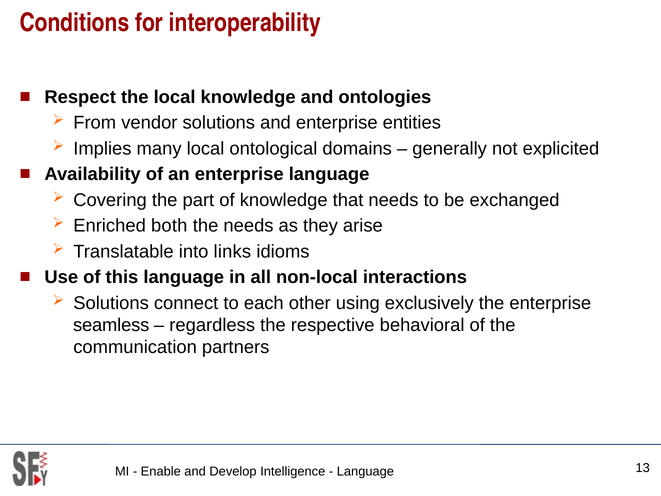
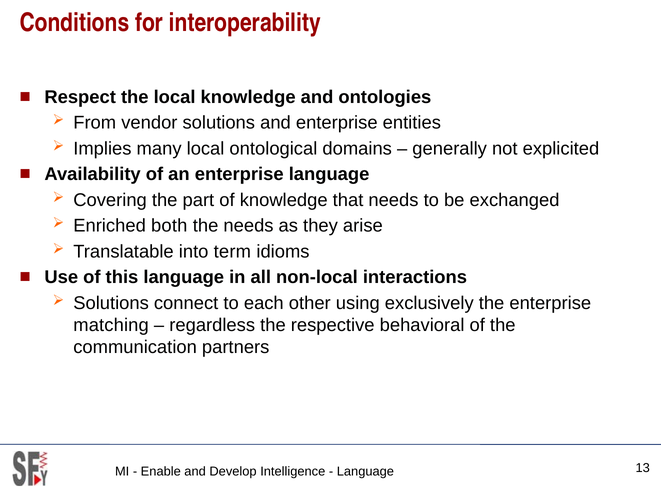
links: links -> term (232, 251)
seamless: seamless -> matching (111, 325)
